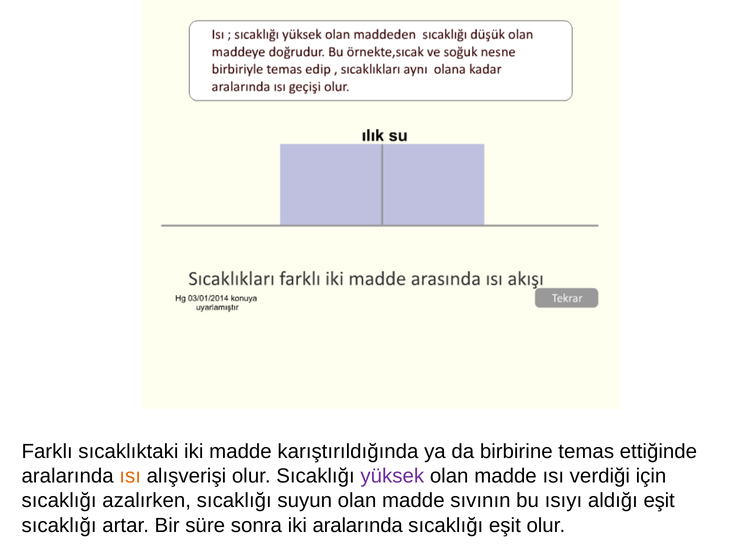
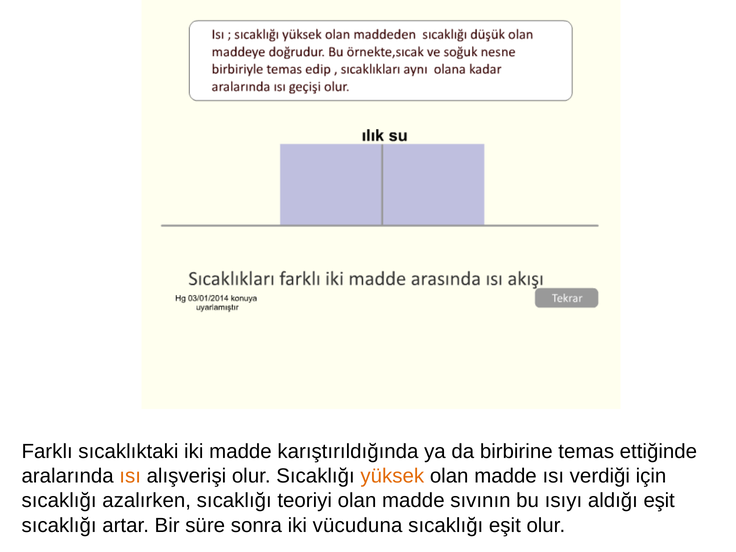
yüksek colour: purple -> orange (392, 476)
suyun: suyun -> teoriyi (305, 501)
iki aralarında: aralarında -> vücuduna (358, 525)
